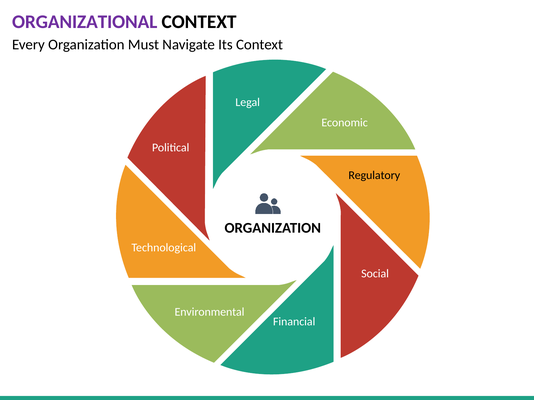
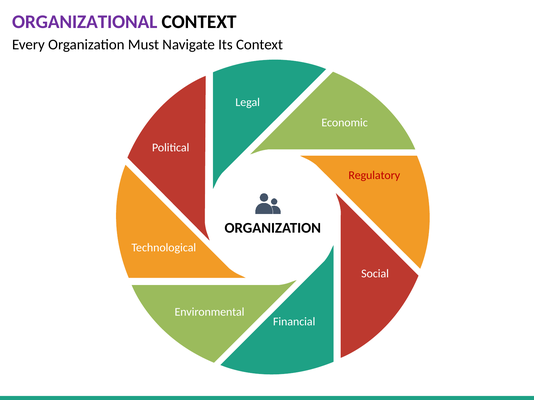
Regulatory colour: black -> red (374, 176)
